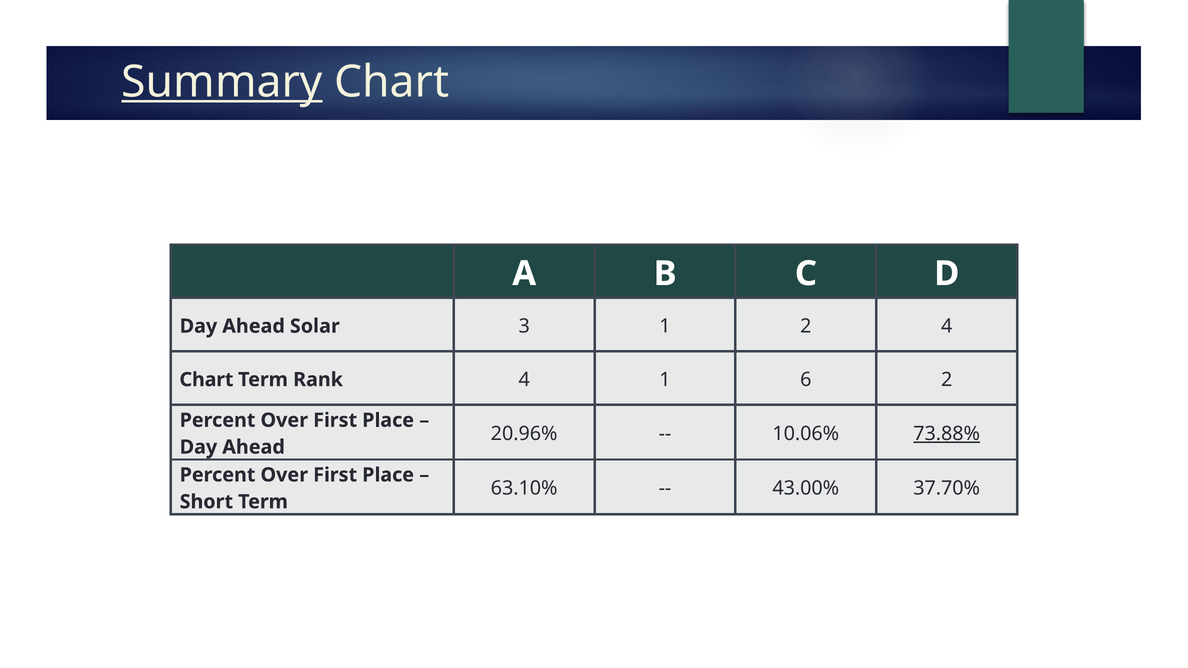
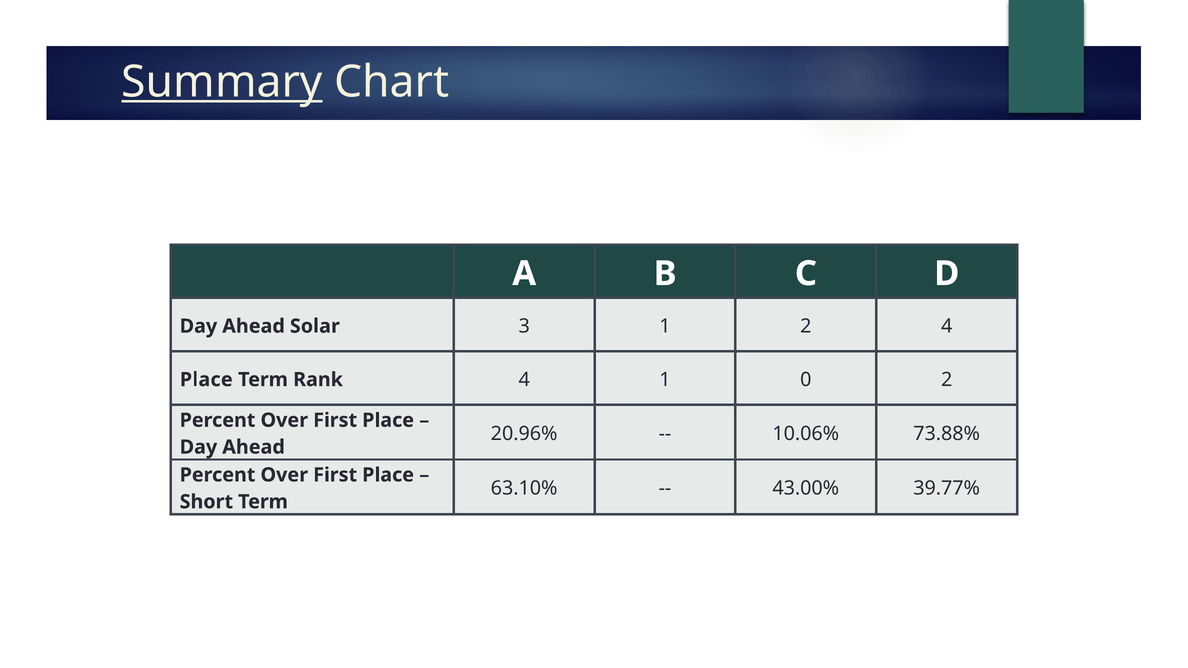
Chart: Chart -> Place (206, 380)
6: 6 -> 0 (806, 380)
73.88% underline: present -> none (947, 434)
37.70%: 37.70% -> 39.77% (947, 489)
